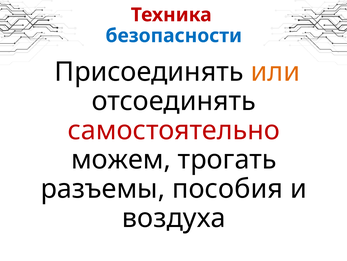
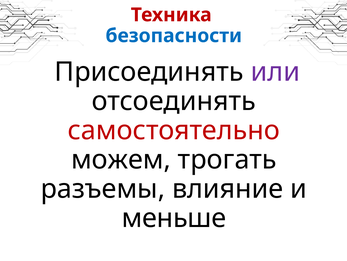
или colour: orange -> purple (275, 72)
пособия: пособия -> влияние (228, 188)
воздуха: воздуха -> меньше (174, 218)
